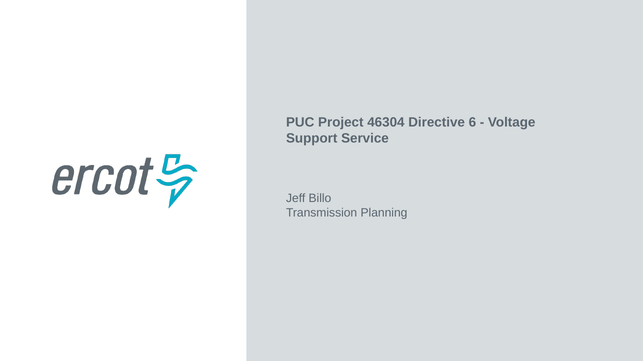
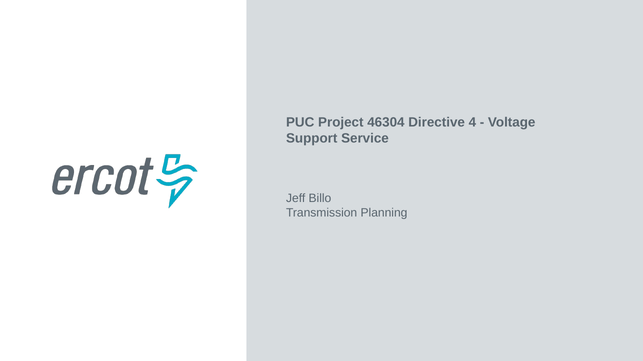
6: 6 -> 4 (472, 122)
